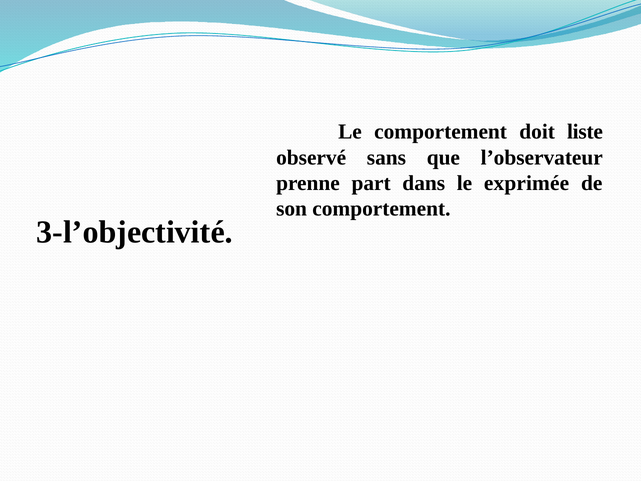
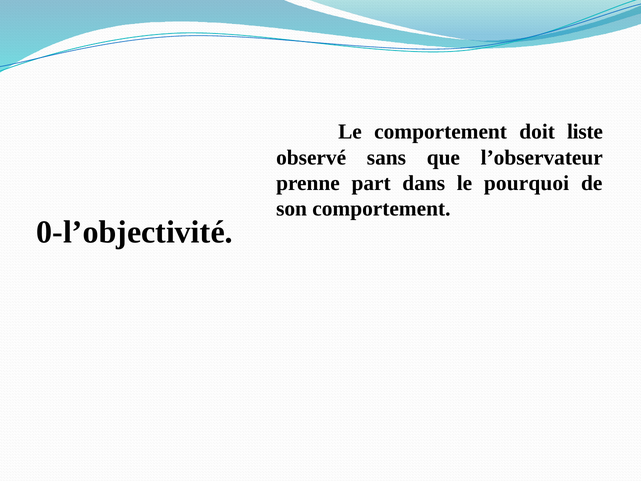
exprimée: exprimée -> pourquoi (527, 183)
3-l’objectivité: 3-l’objectivité -> 0-l’objectivité (135, 232)
